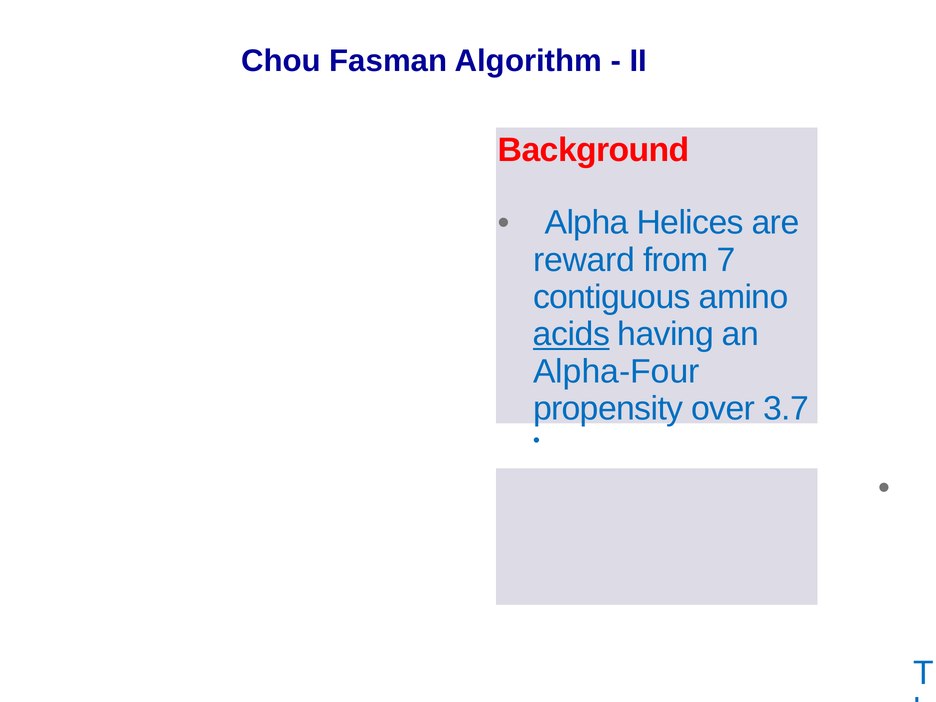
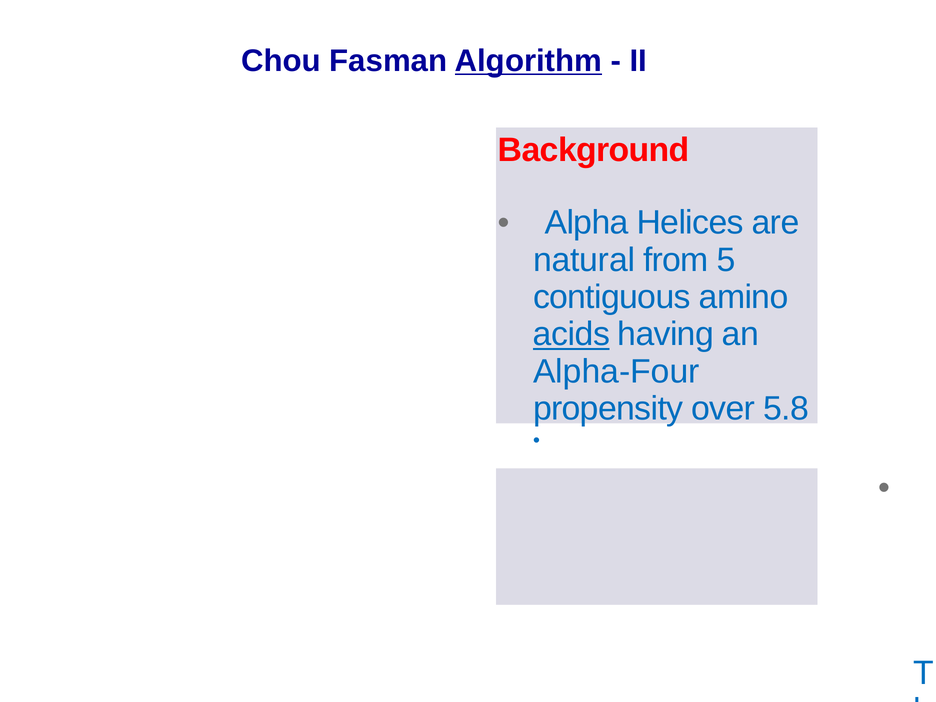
Algorithm underline: none -> present (528, 61)
reward: reward -> natural (584, 260)
7: 7 -> 5 (726, 260)
3.7: 3.7 -> 5.8 (786, 409)
